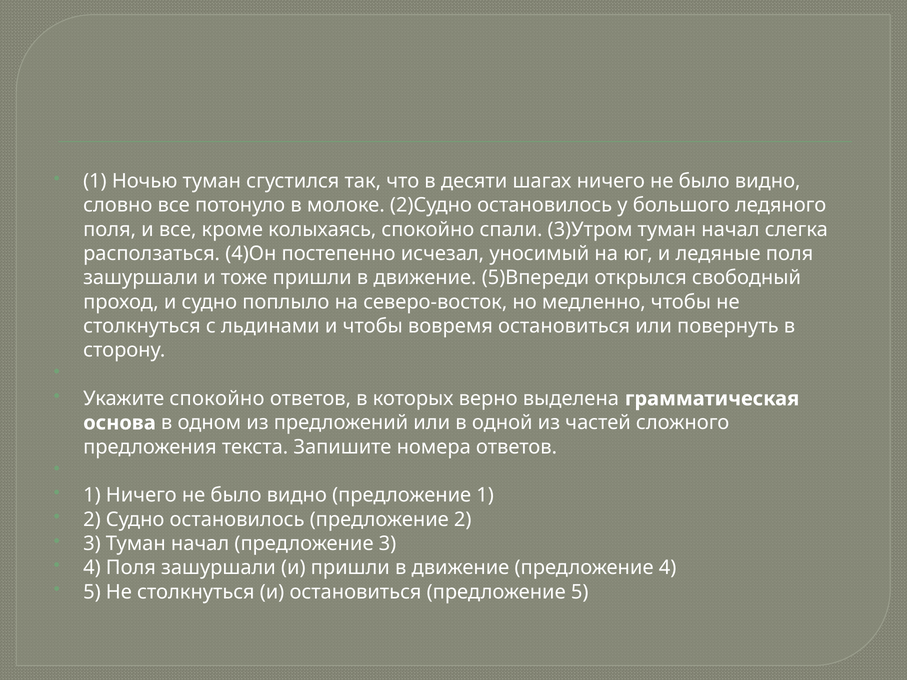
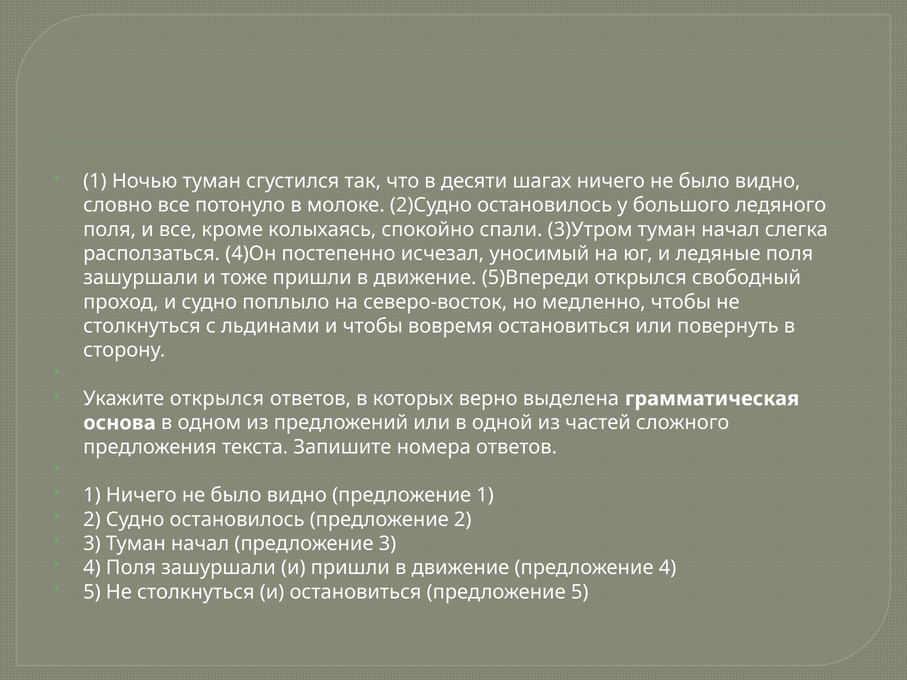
Укажите спокойно: спокойно -> открылся (217, 399)
